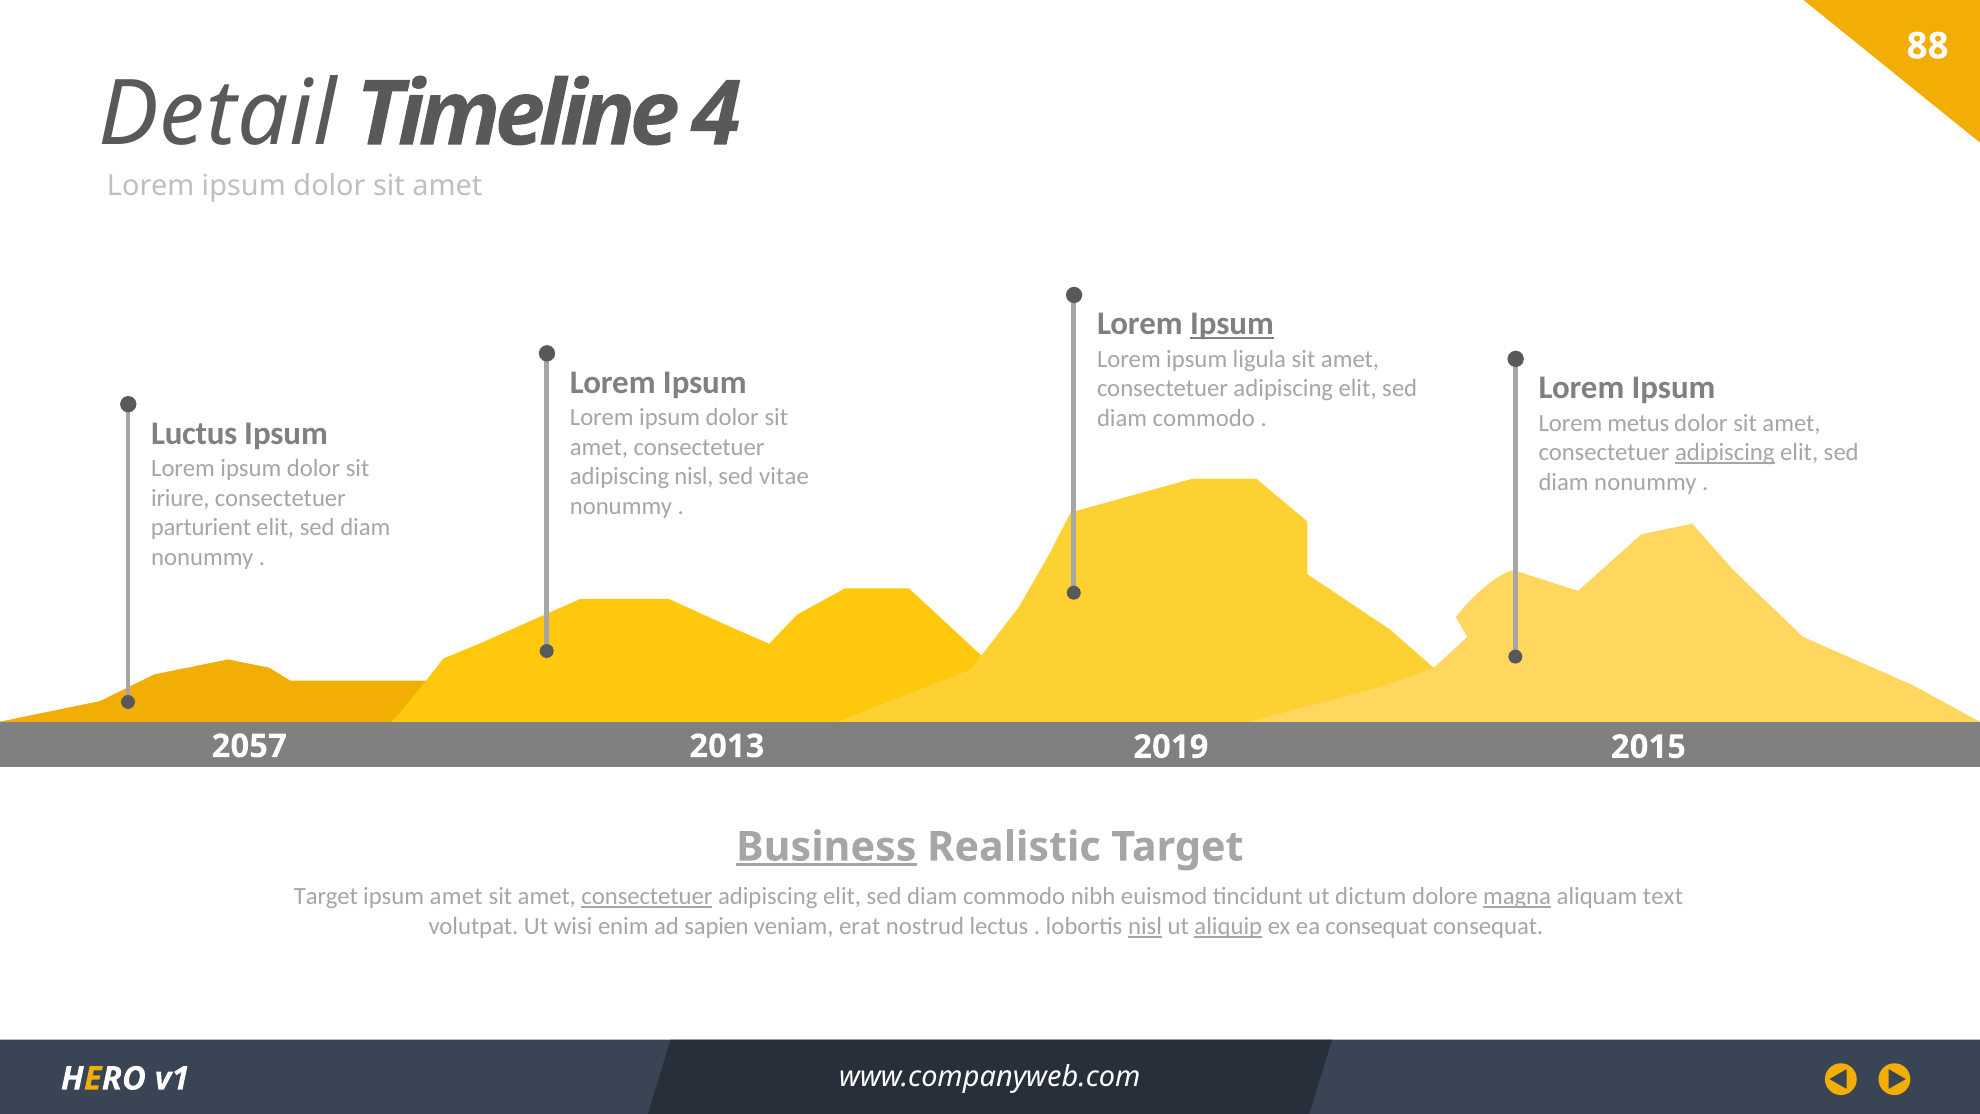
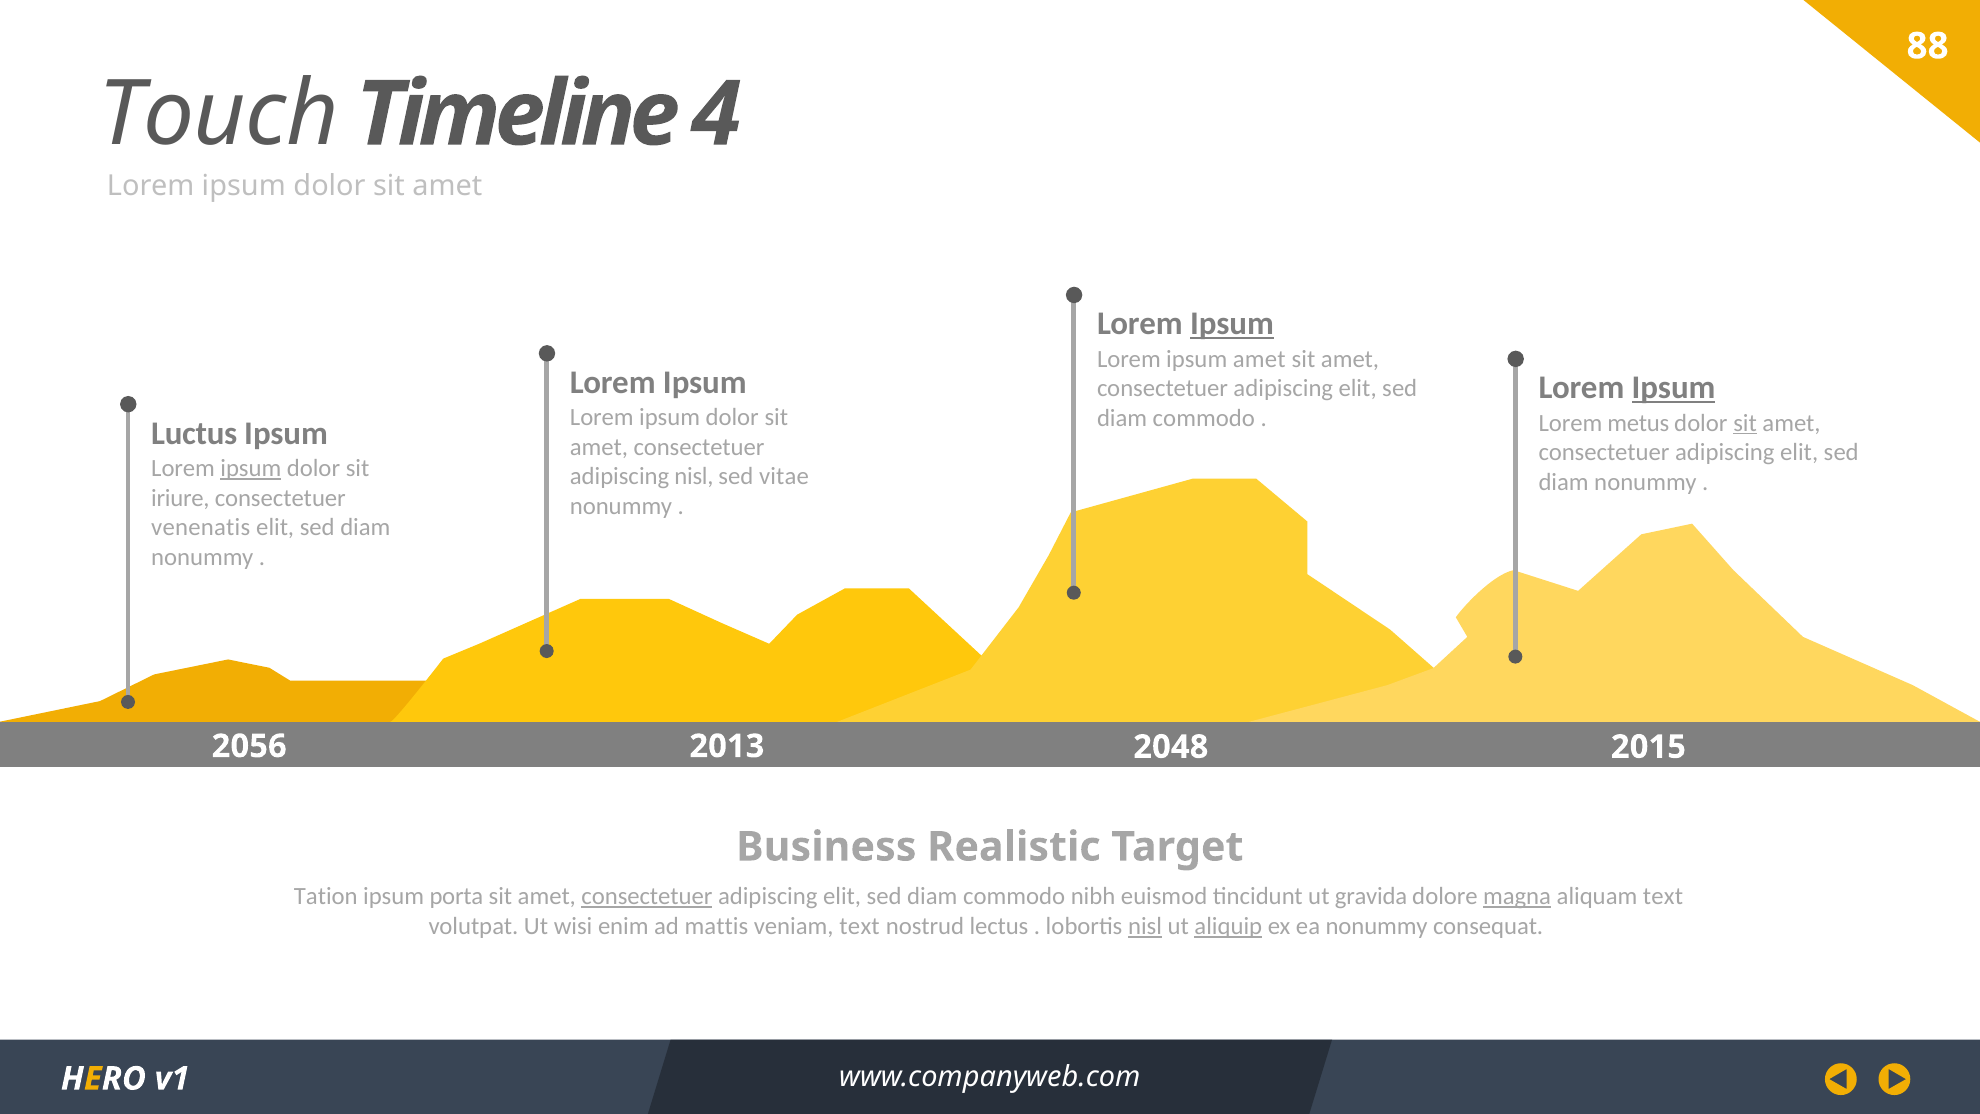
Detail: Detail -> Touch (219, 115)
ipsum ligula: ligula -> amet (1259, 359)
Ipsum underline: none -> present (1674, 388)
sit underline: none -> present (1745, 423)
adipiscing underline: present -> none (1725, 452)
ipsum underline: none -> present (251, 468)
parturient: parturient -> venenatis (201, 528)
2057: 2057 -> 2056 (249, 746)
2019: 2019 -> 2048 (1171, 747)
Business underline: present -> none (826, 847)
Target: Target -> Tation (326, 896)
ipsum amet: amet -> porta (456, 896)
dictum: dictum -> gravida (1371, 896)
sapien: sapien -> mattis (716, 926)
veniam erat: erat -> text (860, 926)
ea consequat: consequat -> nonummy (1377, 926)
